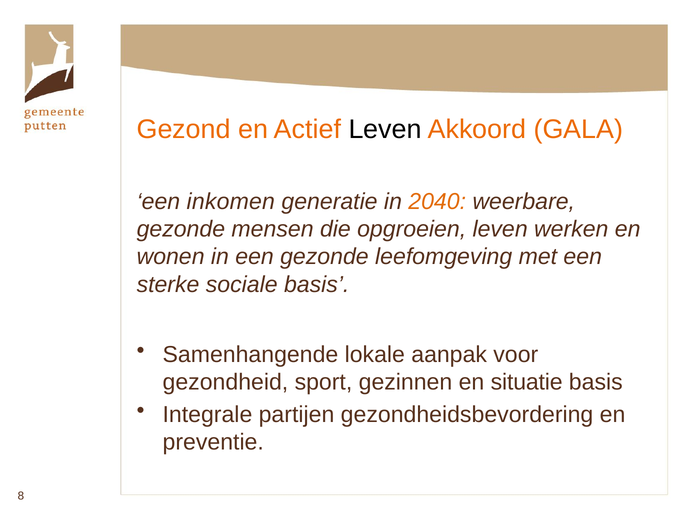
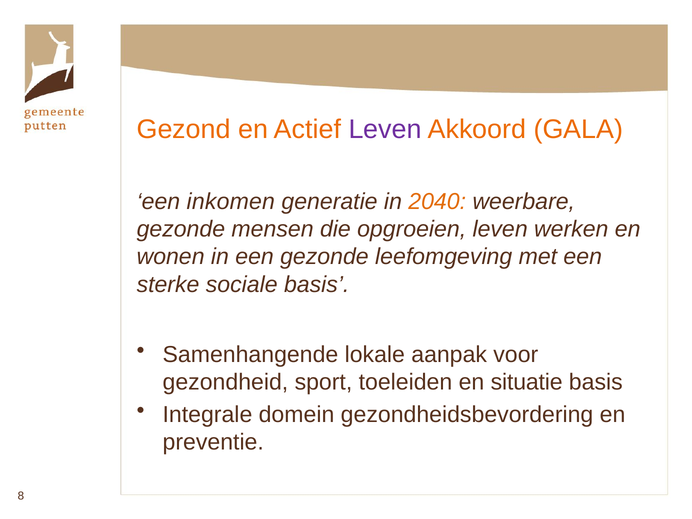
Leven colour: black -> purple (385, 130)
gezinnen: gezinnen -> toeleiden (405, 382)
partijen: partijen -> domein (297, 414)
